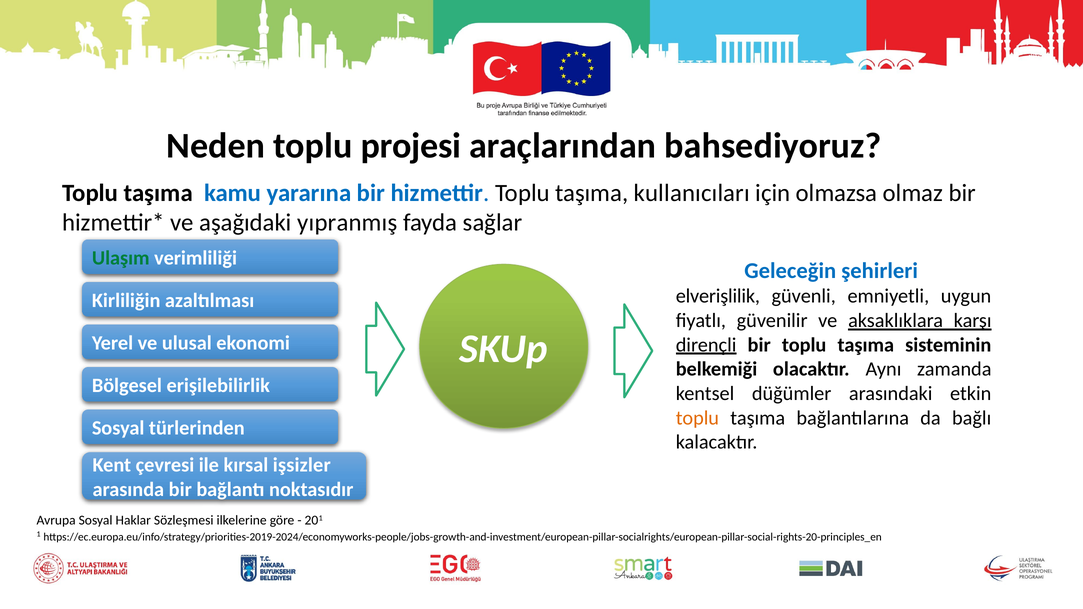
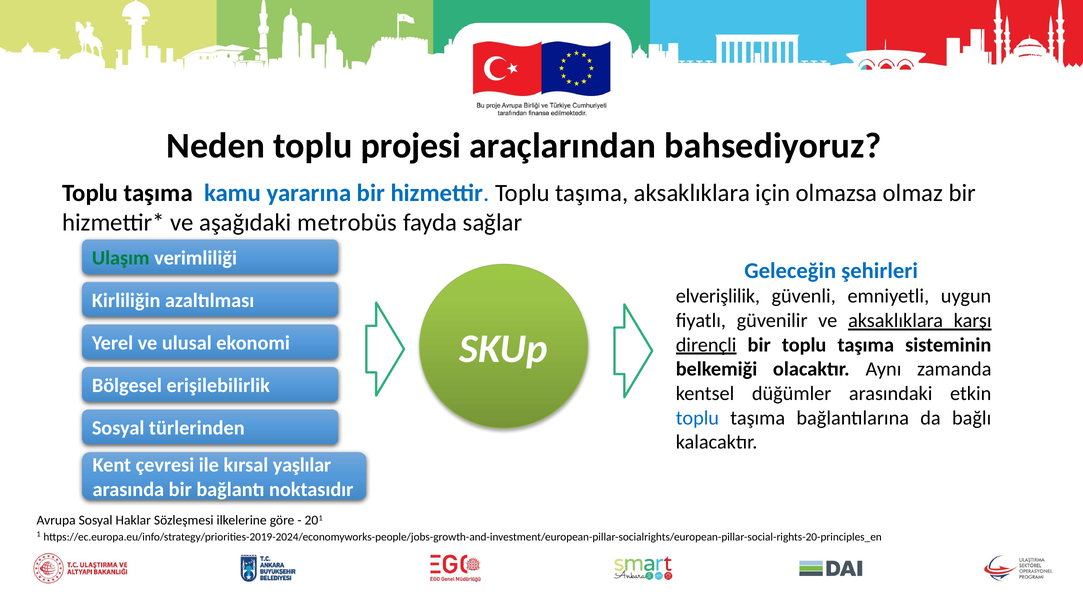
taşıma kullanıcıları: kullanıcıları -> aksaklıklara (692, 193)
yıpranmış: yıpranmış -> metrobüs (347, 223)
toplu colour: orange -> blue (697, 418)
işsizler: işsizler -> yaşlılar (302, 465)
